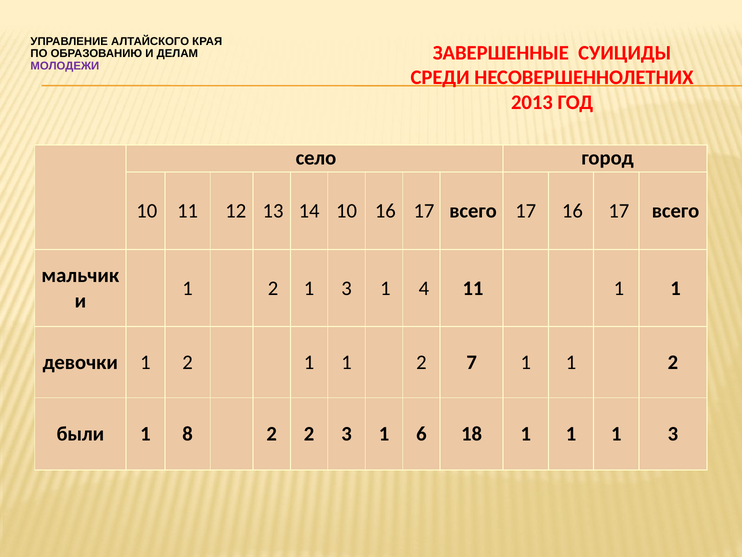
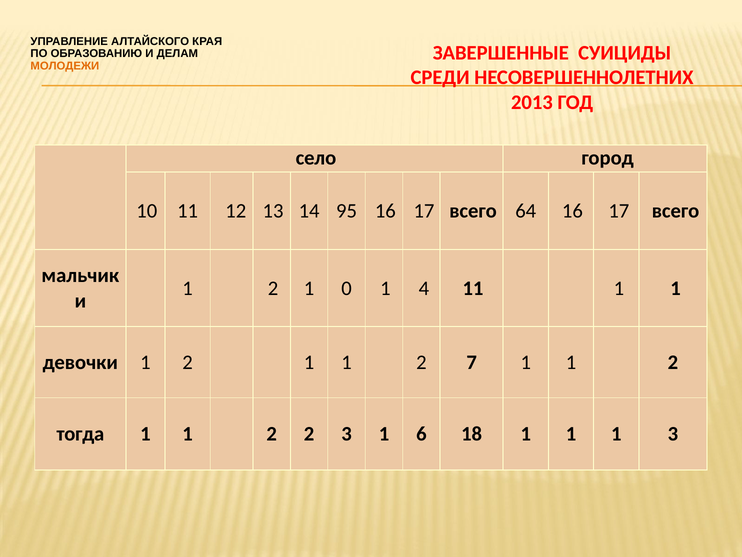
МОЛОДЕЖИ colour: purple -> orange (65, 66)
14 10: 10 -> 95 (347, 211)
всего 17: 17 -> 64 (526, 211)
2 1 3: 3 -> 0 (347, 288)
были: были -> тогда (80, 434)
8: 8 -> 1 (188, 434)
